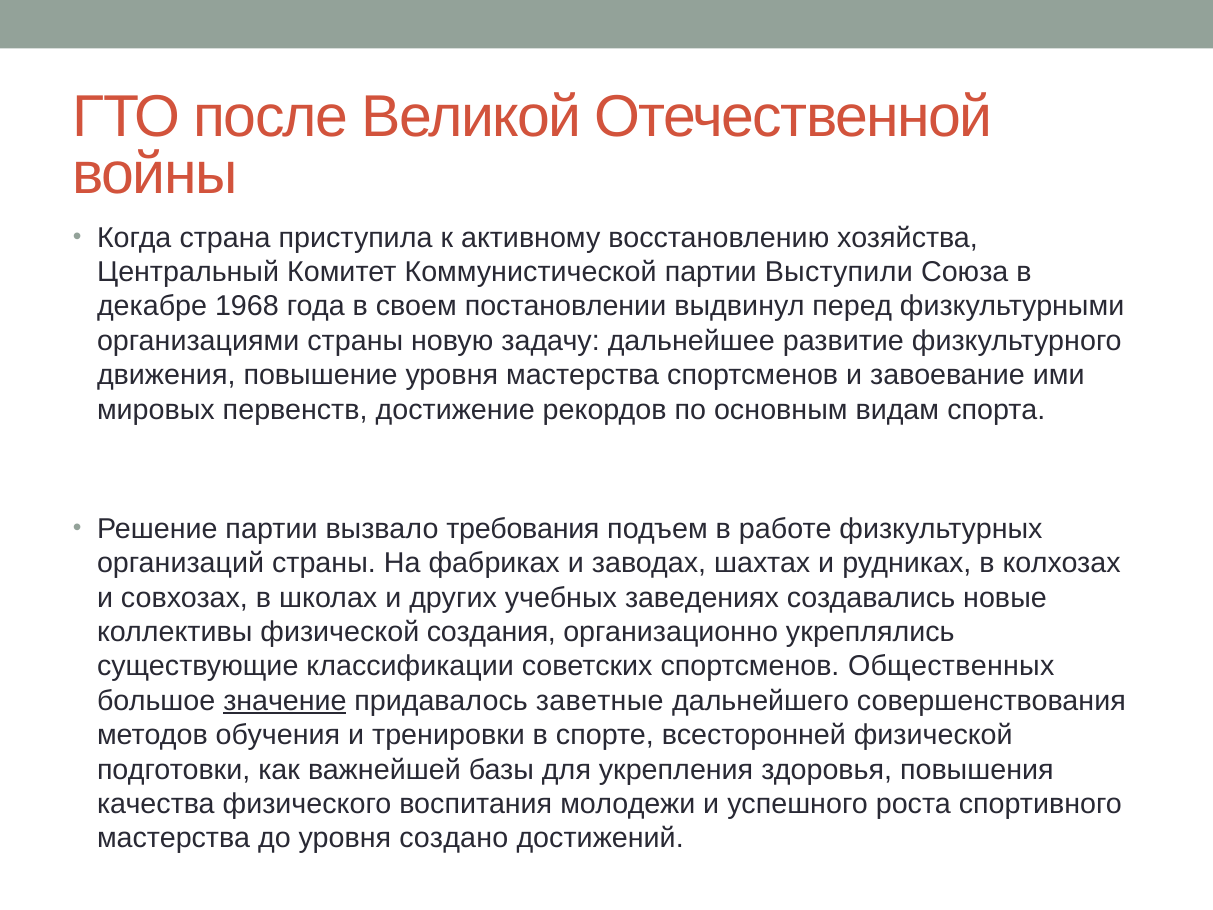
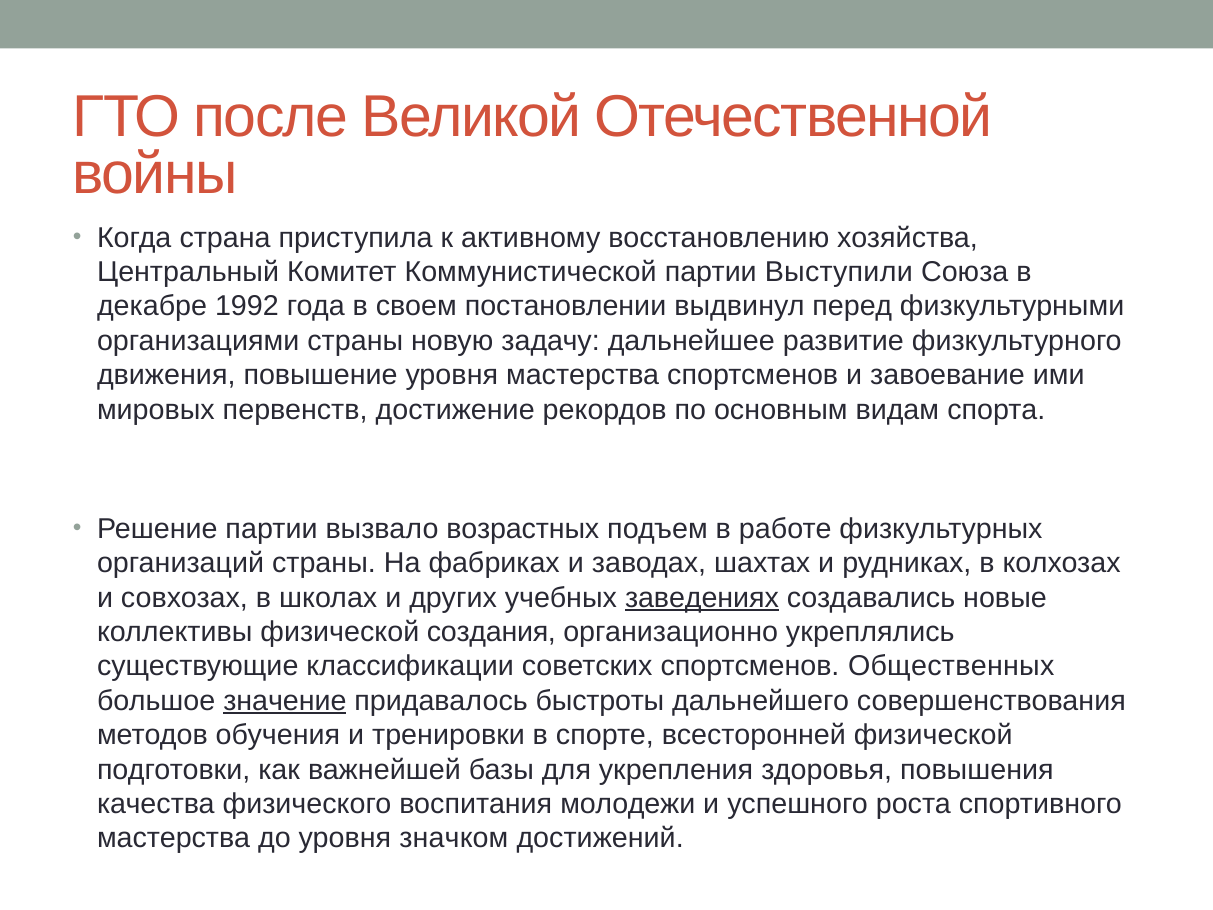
1968: 1968 -> 1992 (247, 306)
требования: требования -> возрастных (523, 529)
заведениях underline: none -> present (702, 598)
заветные: заветные -> быстроты (600, 701)
создано: создано -> значком (454, 838)
